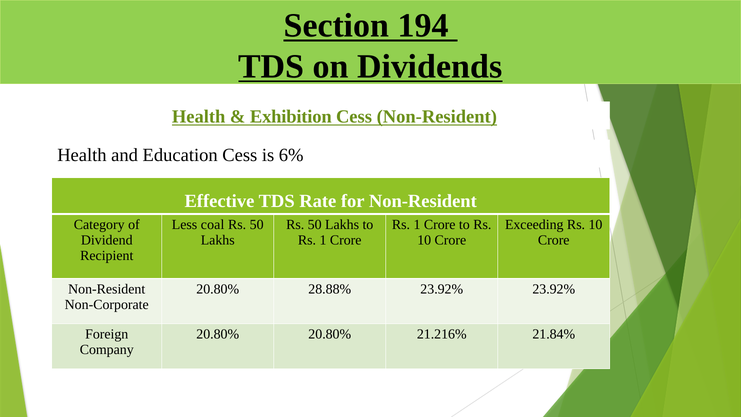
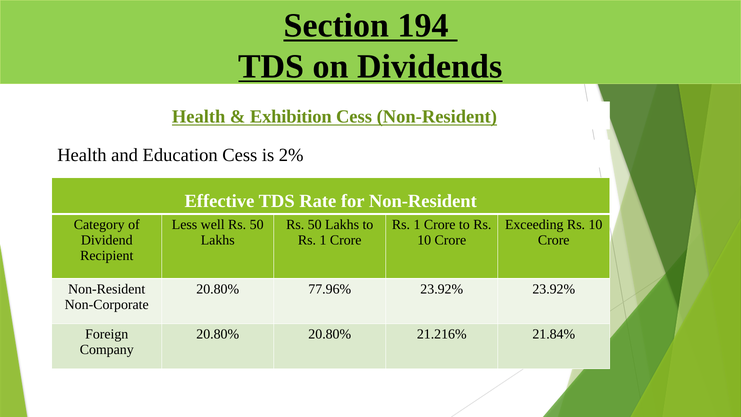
6%: 6% -> 2% (291, 155)
coal: coal -> well (213, 225)
28.88%: 28.88% -> 77.96% (330, 289)
